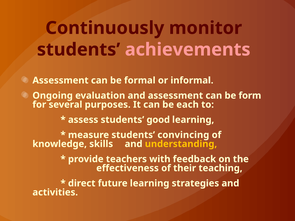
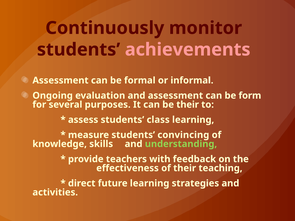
be each: each -> their (188, 105)
good: good -> class (158, 120)
understanding colour: yellow -> light green (181, 144)
